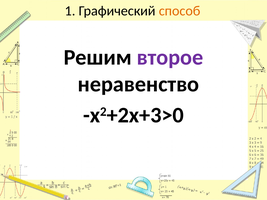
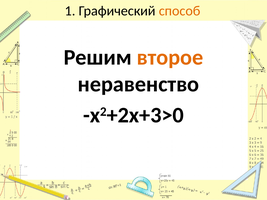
второе colour: purple -> orange (170, 57)
